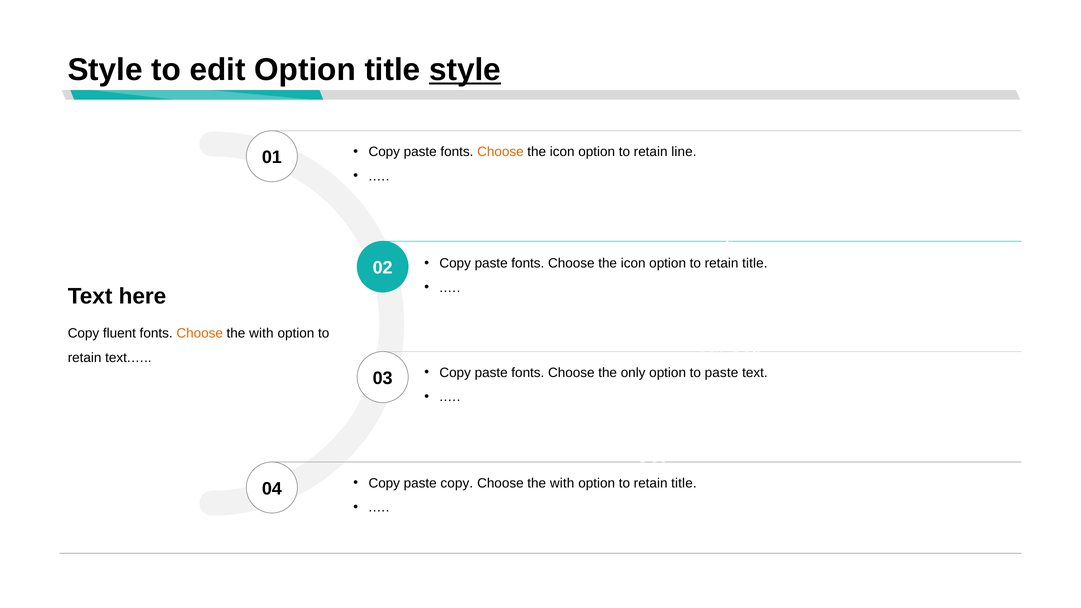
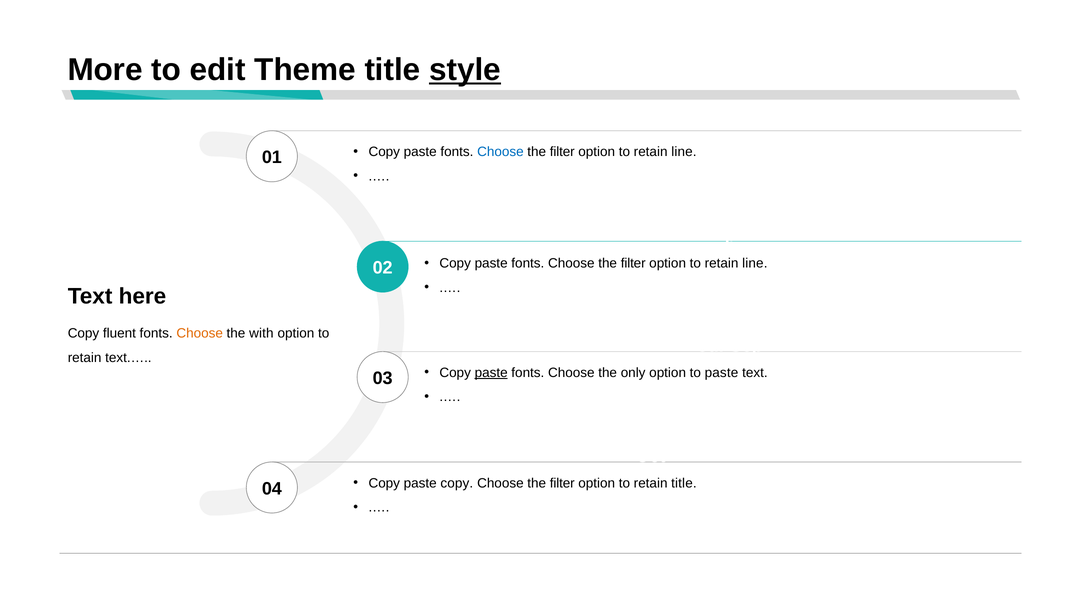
Style: Style -> More (105, 70)
edit Option: Option -> Theme (305, 70)
Choose colour: orange -> blue (500, 152)
icon: icon -> filter (562, 152)
icon: icon -> filter (633, 263)
title: title -> line (755, 263)
paste underline: none -> present (491, 373)
with: with -> filter (562, 483)
